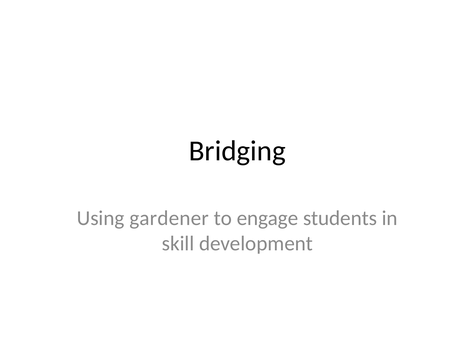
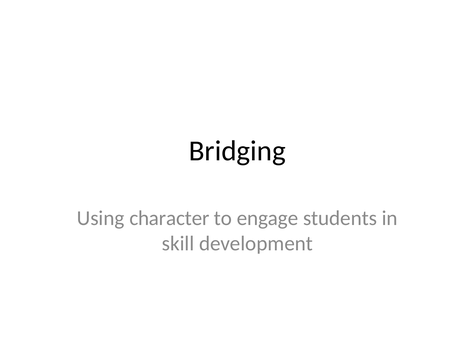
gardener: gardener -> character (169, 218)
